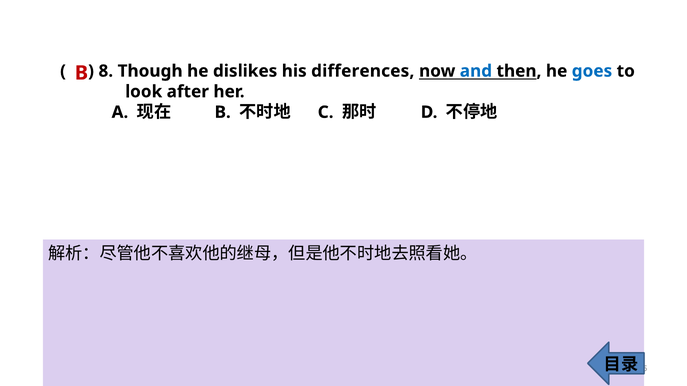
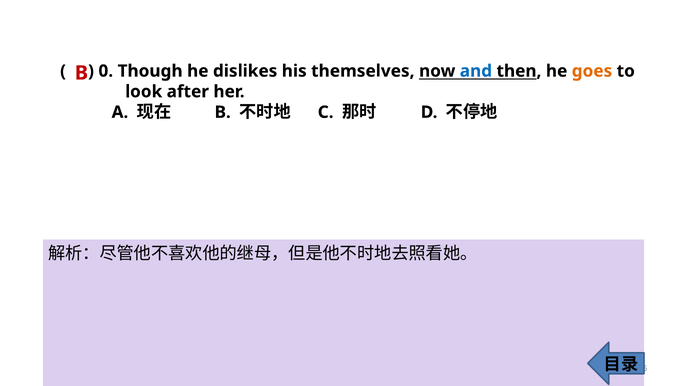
8: 8 -> 0 (106, 71)
differences: differences -> themselves (363, 71)
goes colour: blue -> orange (592, 71)
